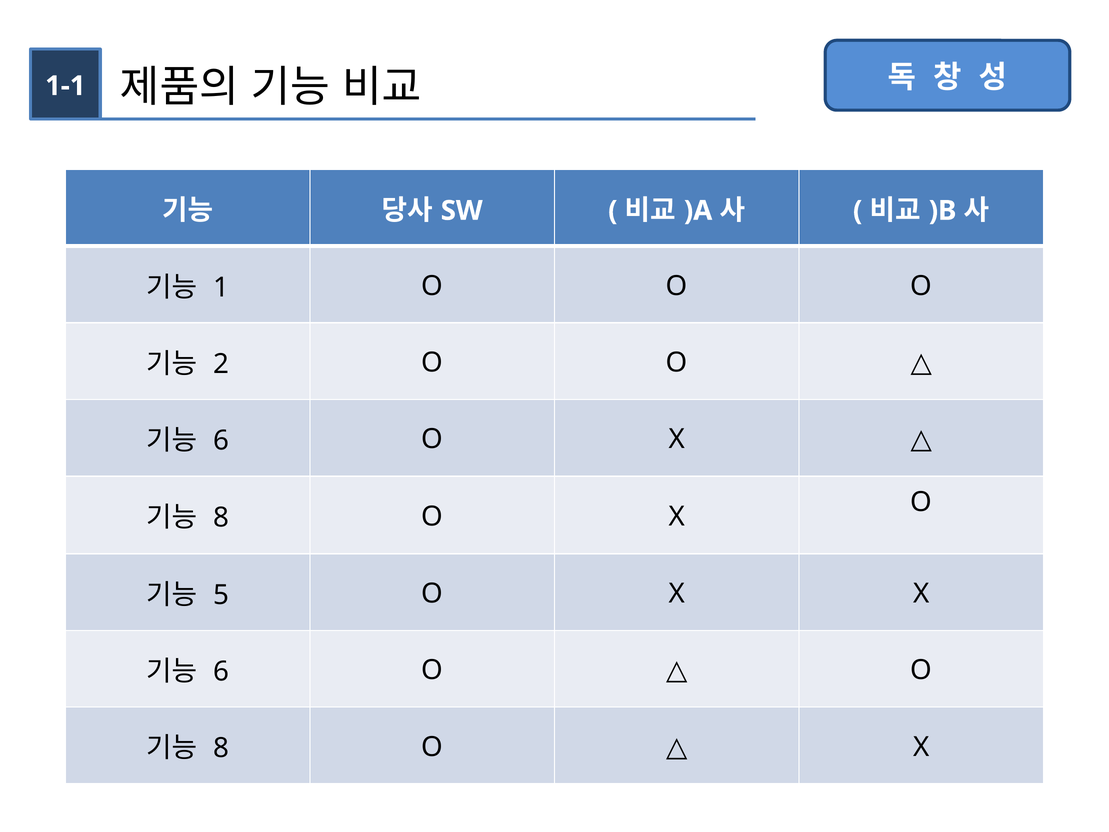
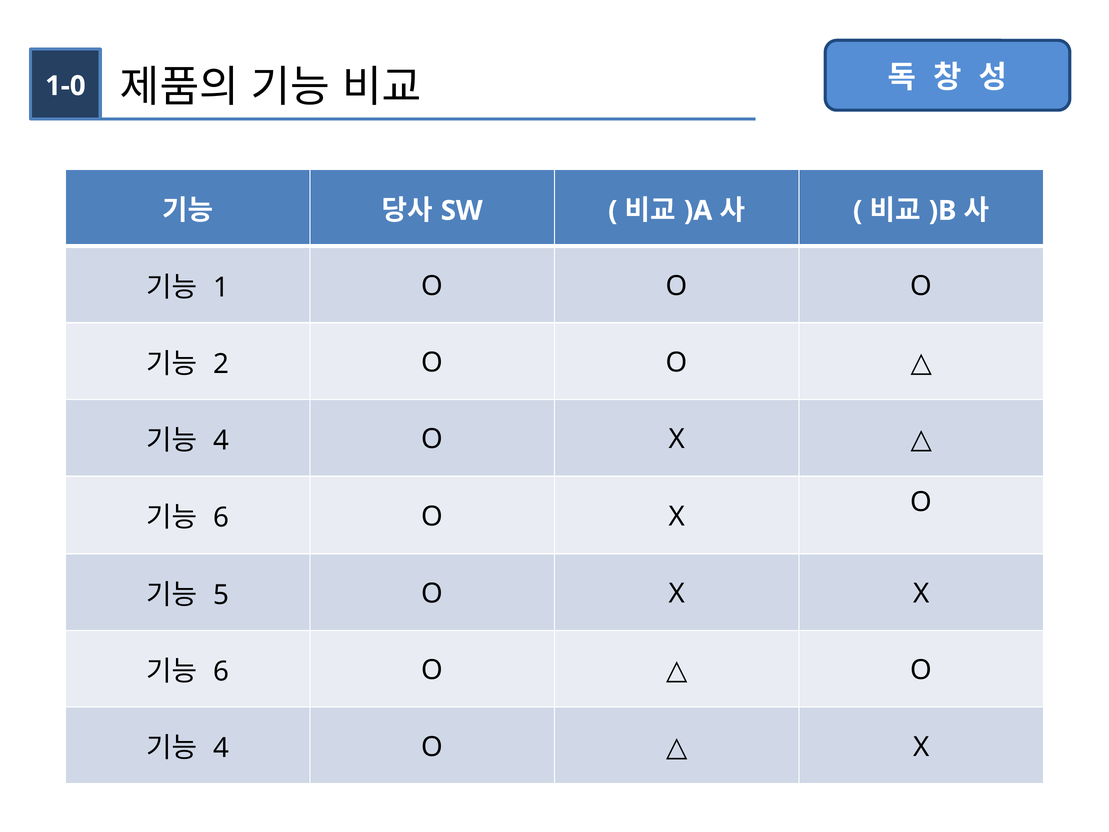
1-1: 1-1 -> 1-0 (65, 86)
6: 6 -> 4 (221, 441)
8: 8 -> 6 (221, 518)
8: 8 -> 4 (221, 748)
